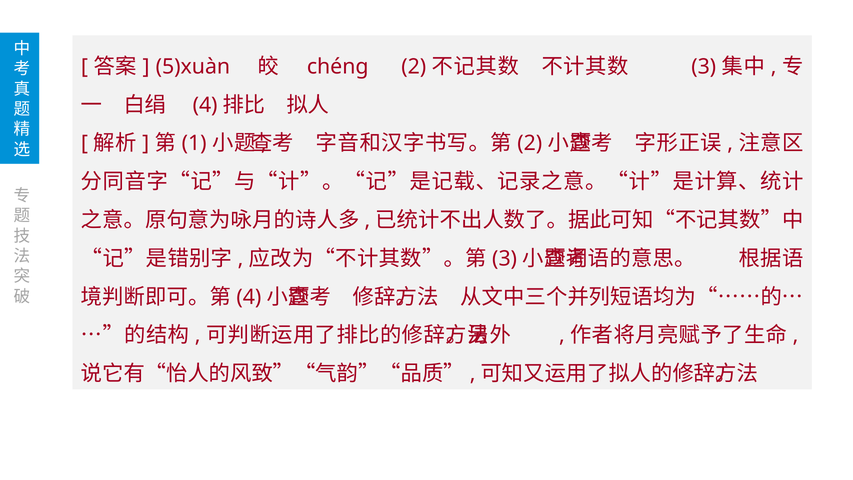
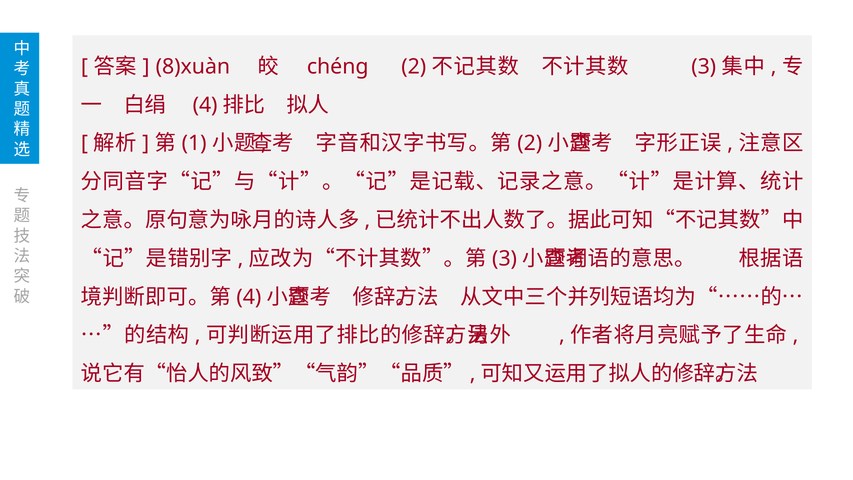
5)xuàn: 5)xuàn -> 8)xuàn (193, 67)
